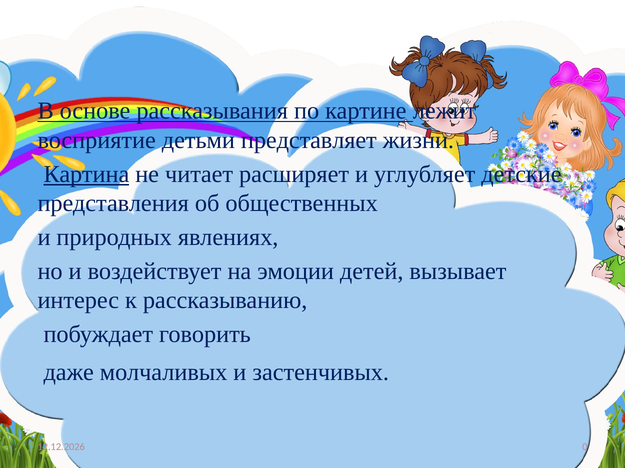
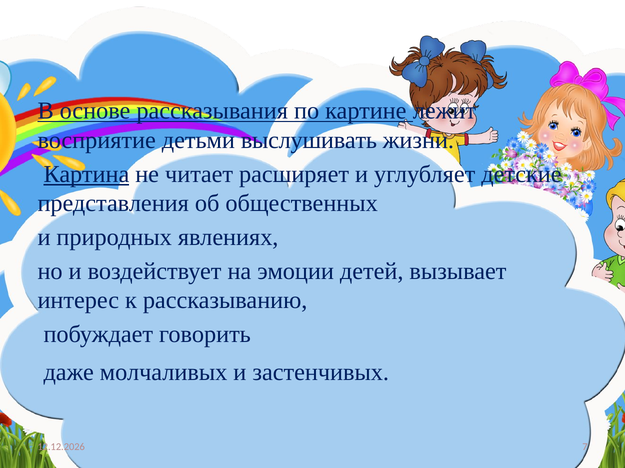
представляет: представляет -> выслушивать (309, 140)
0: 0 -> 7 (585, 448)
